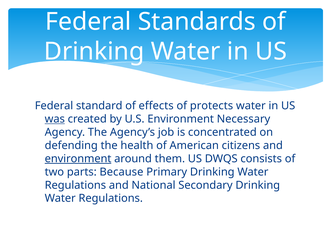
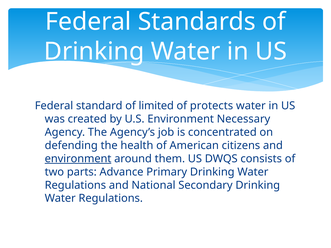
effects: effects -> limited (156, 106)
was underline: present -> none (55, 119)
Because: Because -> Advance (121, 172)
